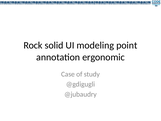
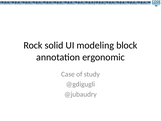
point: point -> block (127, 45)
